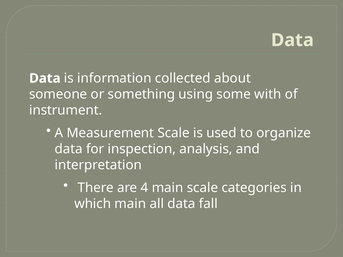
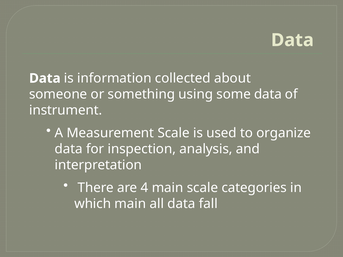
some with: with -> data (268, 94)
